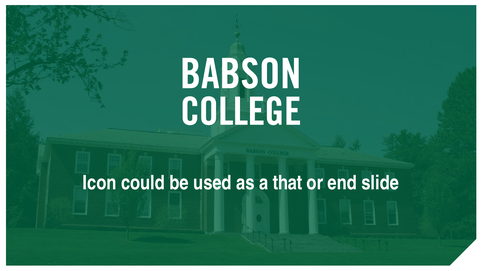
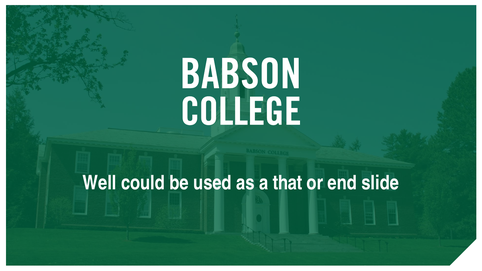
Icon: Icon -> Well (100, 183)
